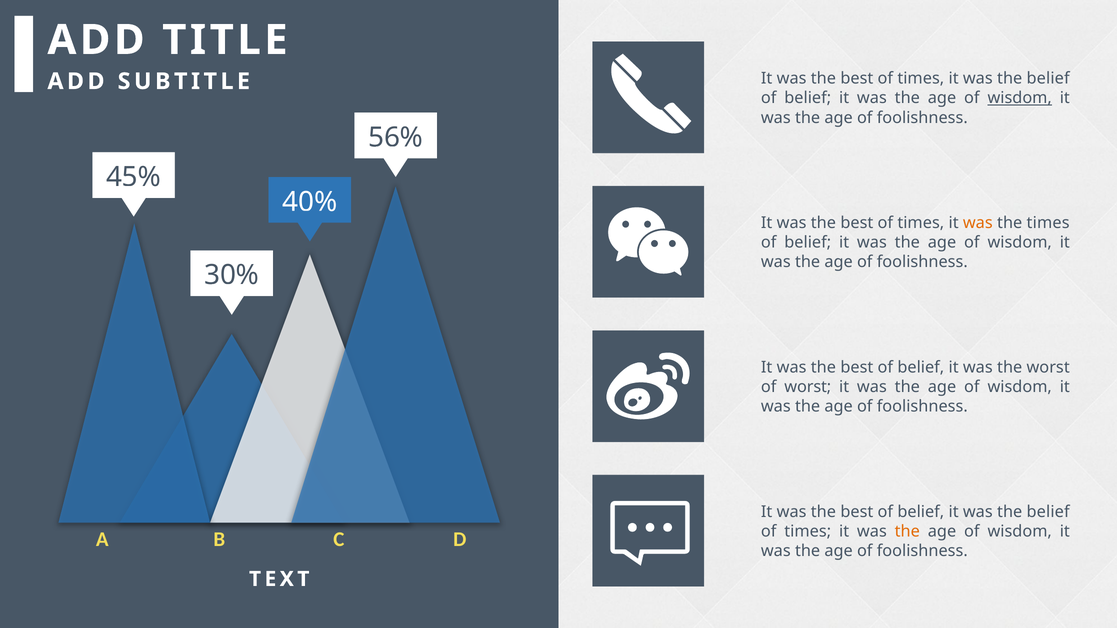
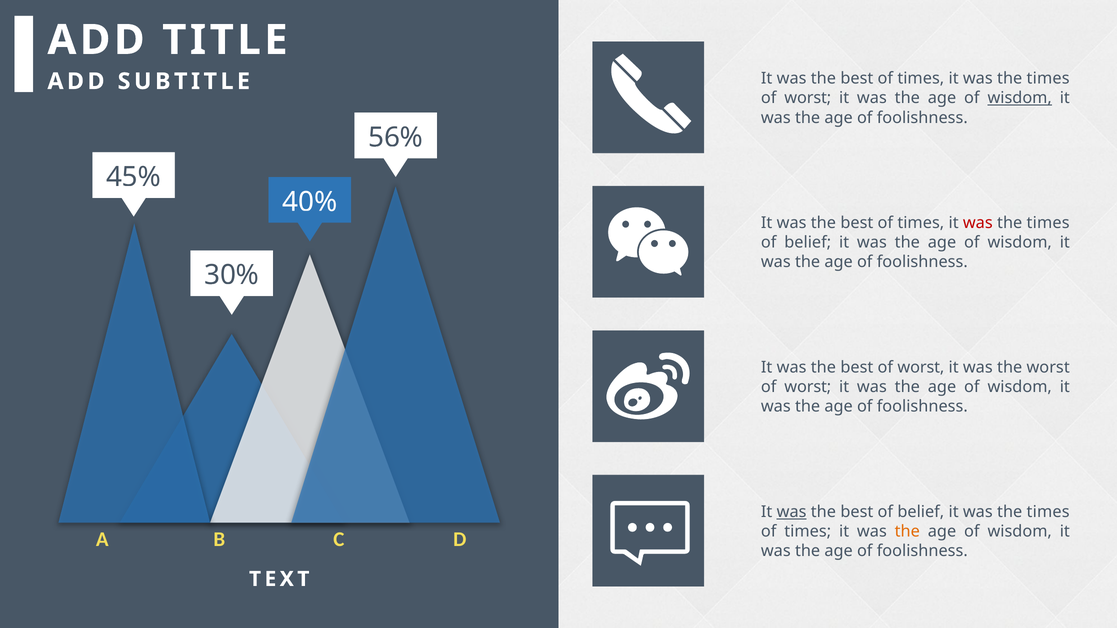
belief: belief -> times (1048, 79)
belief: belief -> worst (808, 98)
was colour: orange -> red (978, 223)
belief: belief -> worst (921, 368)
was underline: none -> present (792, 512)
belief: belief -> times (1048, 512)
